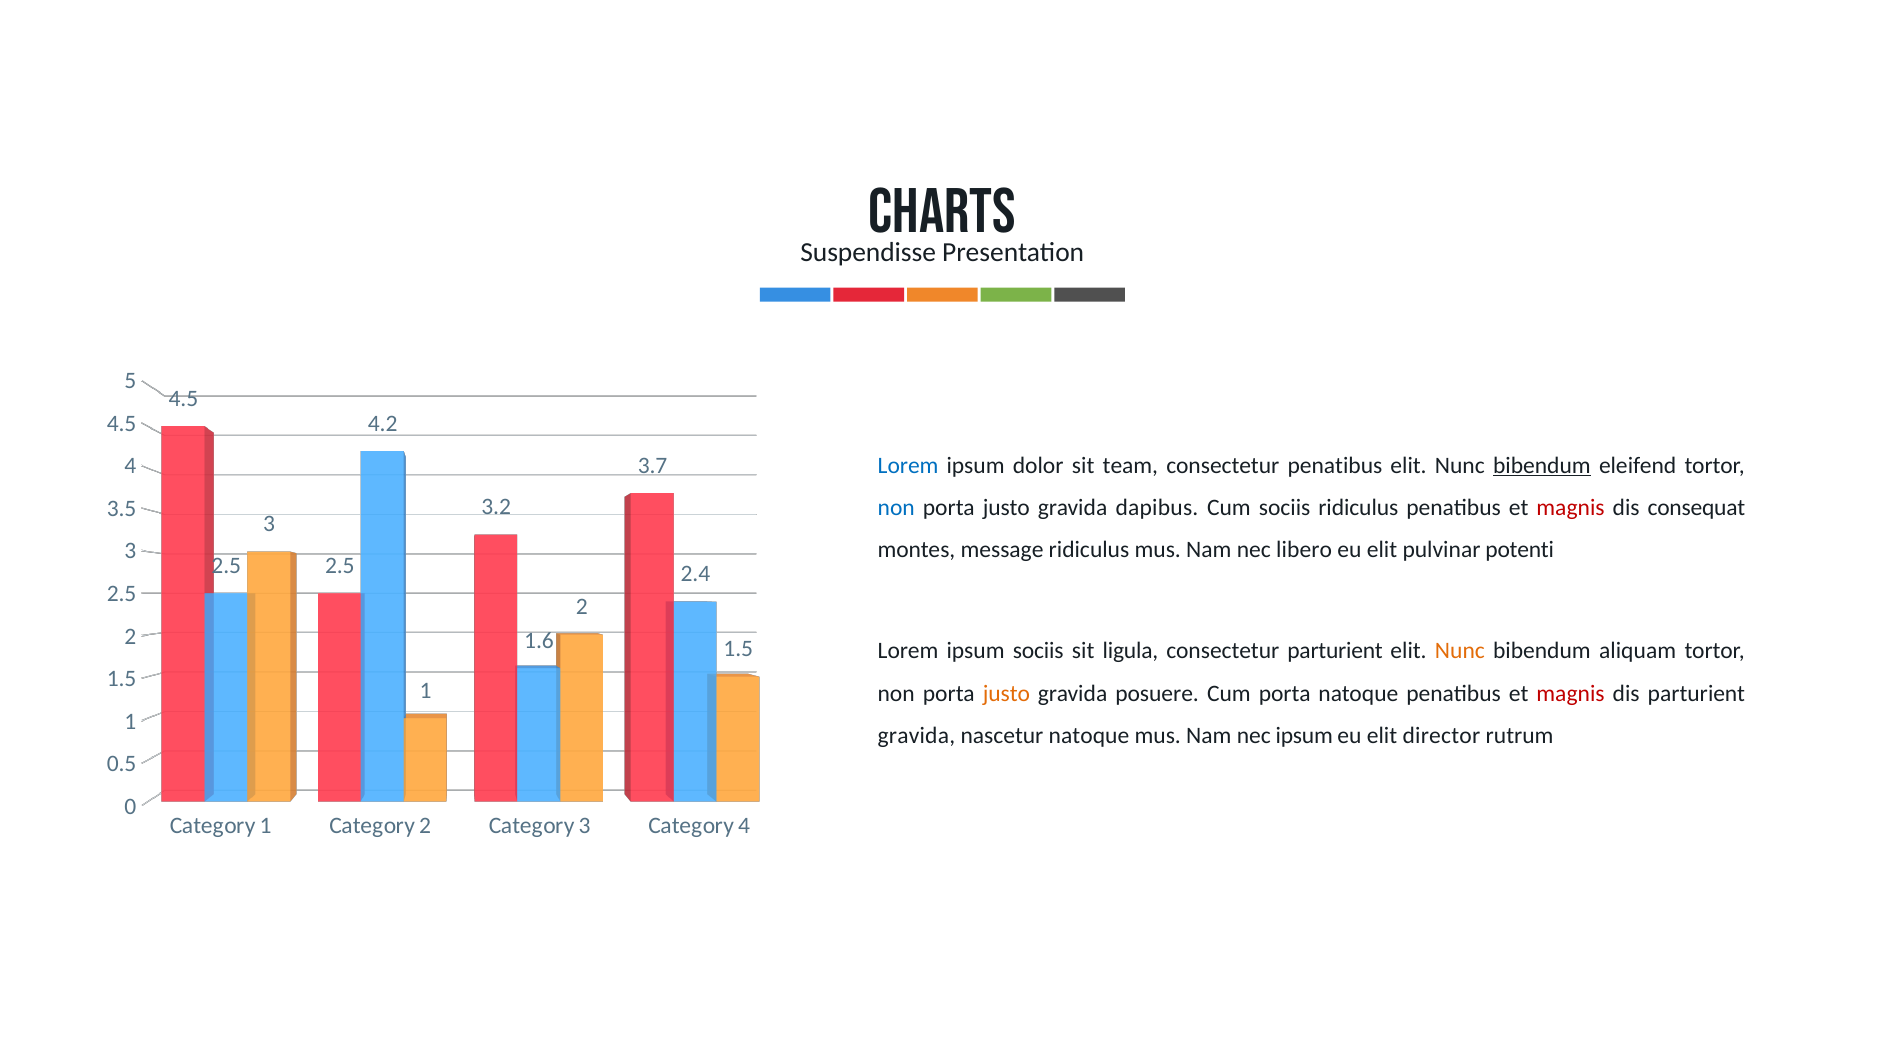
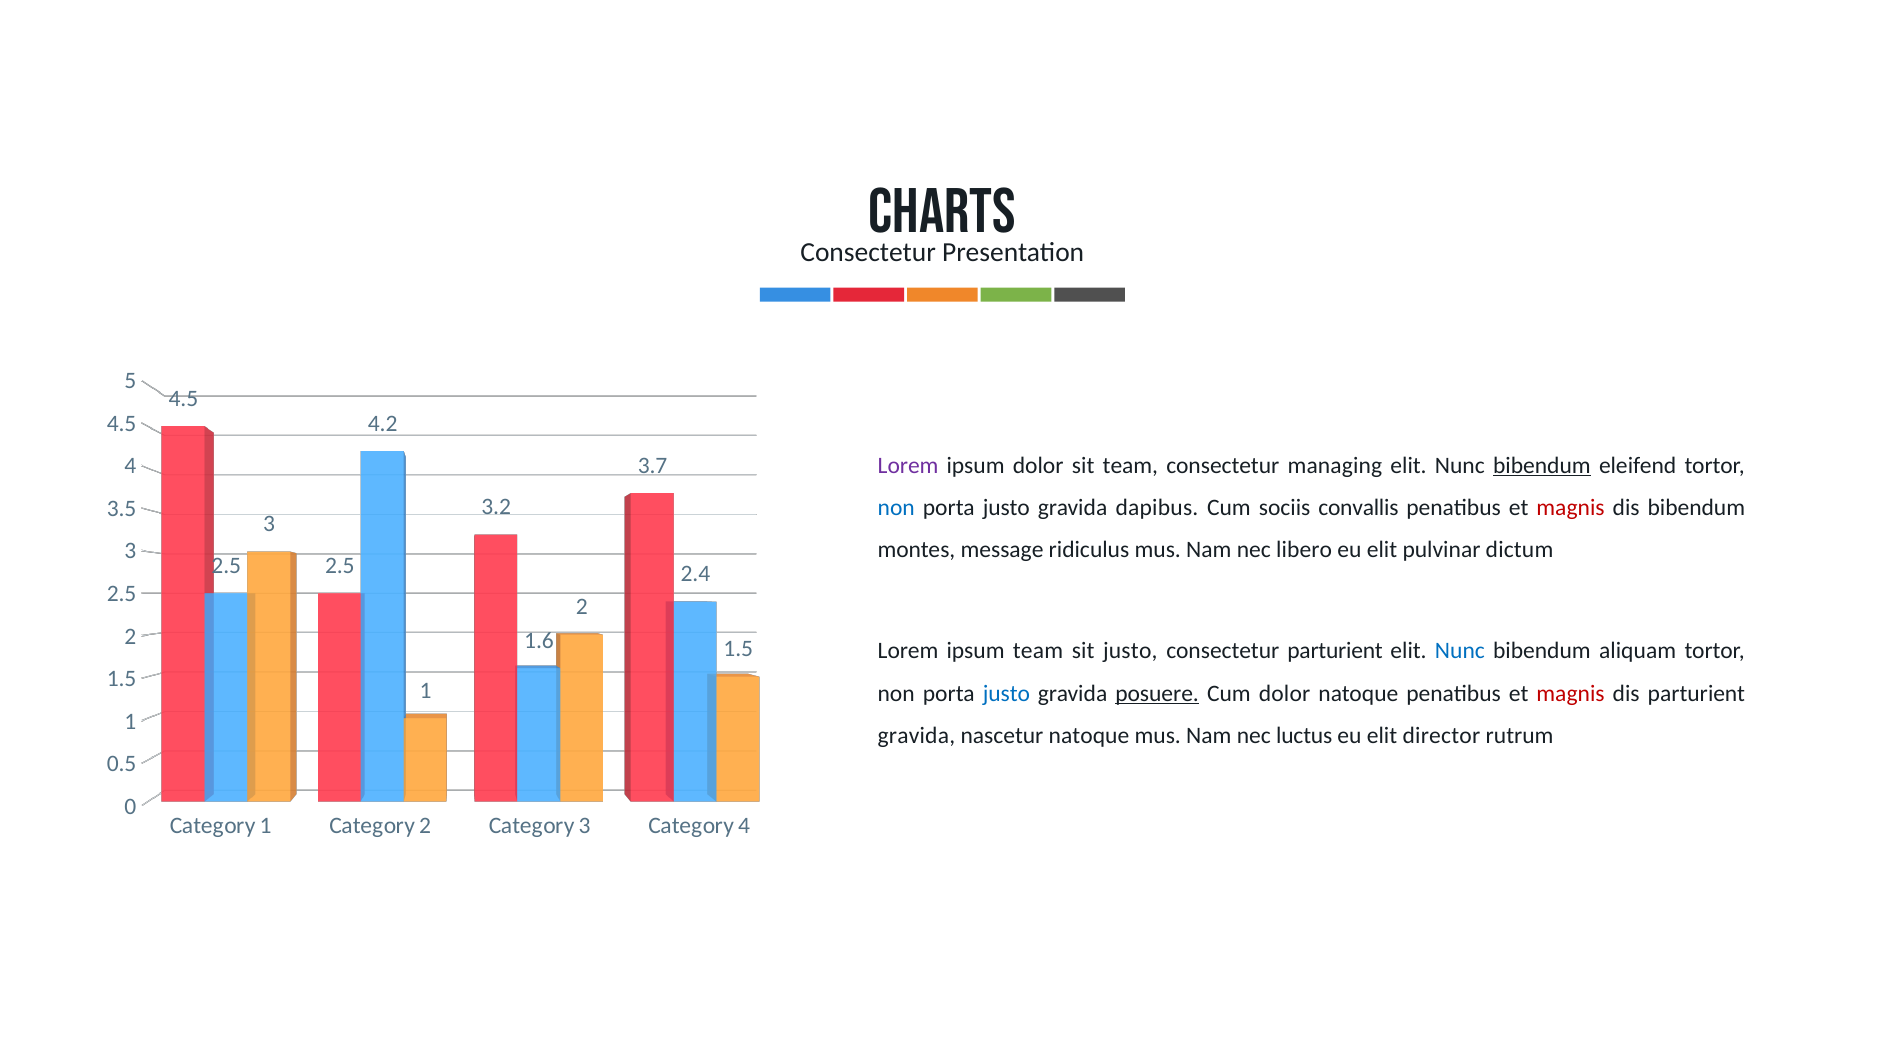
Suspendisse: Suspendisse -> Consectetur (868, 252)
Lorem colour: blue -> purple (908, 466)
consectetur penatibus: penatibus -> managing (1335, 466)
sociis ridiculus: ridiculus -> convallis (1358, 508)
dis consequat: consequat -> bibendum (1696, 508)
potenti: potenti -> dictum (1520, 550)
ipsum sociis: sociis -> team (1038, 651)
sit ligula: ligula -> justo (1130, 651)
Nunc colour: orange -> blue (1460, 651)
justo colour: orange -> blue (1006, 694)
posuere underline: none -> present (1157, 694)
Cum porta: porta -> dolor (1285, 694)
nec ipsum: ipsum -> luctus (1304, 736)
